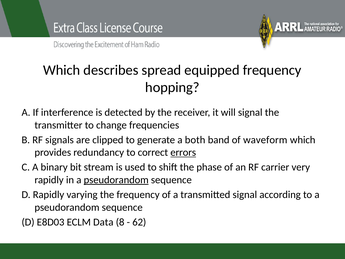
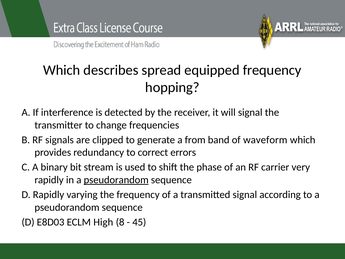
both: both -> from (195, 140)
errors underline: present -> none (183, 152)
Data: Data -> High (103, 222)
62: 62 -> 45 (139, 222)
